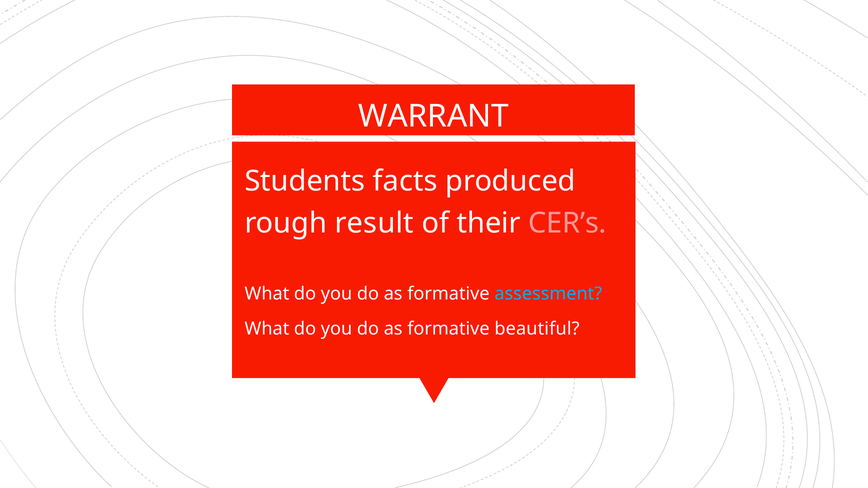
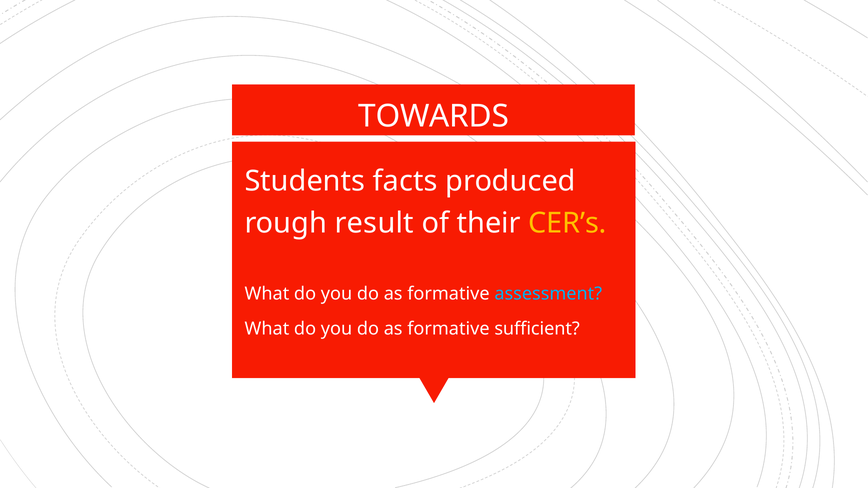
WARRANT: WARRANT -> TOWARDS (434, 116)
CER’s colour: pink -> yellow (567, 223)
beautiful: beautiful -> sufficient (537, 329)
